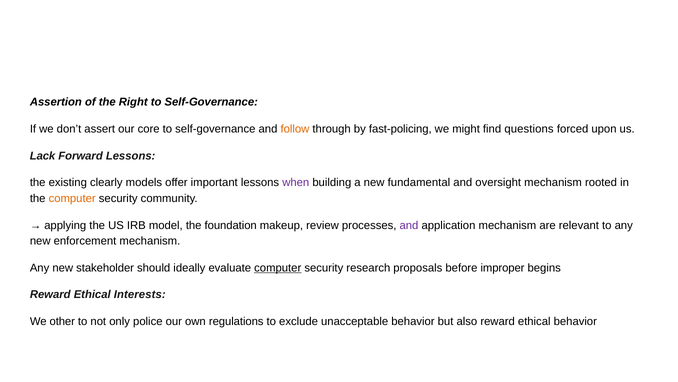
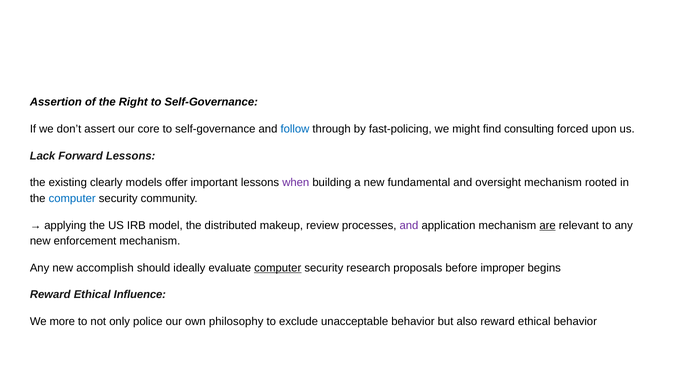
follow colour: orange -> blue (295, 129)
questions: questions -> consulting (529, 129)
computer colour: orange -> blue (72, 198)
foundation: foundation -> distributed (231, 225)
are underline: none -> present (548, 225)
stakeholder: stakeholder -> accomplish (105, 267)
Interests: Interests -> Influence (140, 294)
other: other -> more (62, 321)
regulations: regulations -> philosophy (236, 321)
